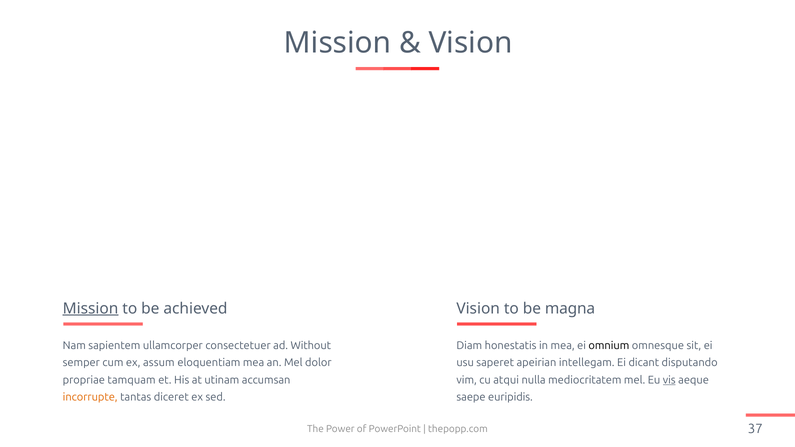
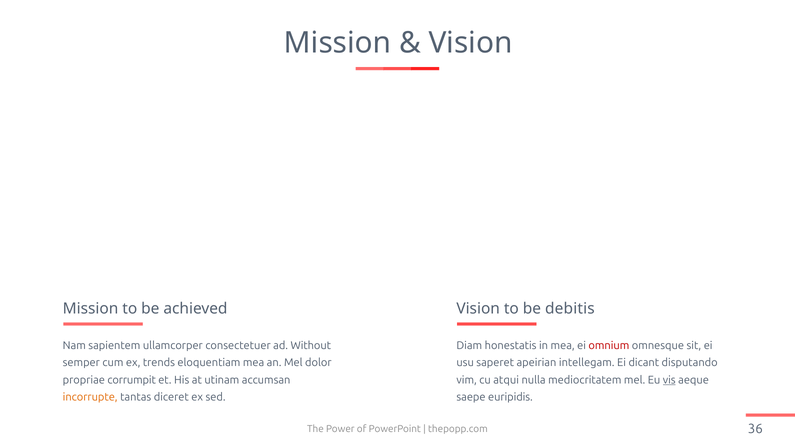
Mission underline: present -> none (91, 309)
magna: magna -> debitis (570, 309)
omnium colour: black -> red (609, 346)
assum: assum -> trends (159, 363)
tamquam: tamquam -> corrumpit (132, 380)
37: 37 -> 36 (755, 429)
